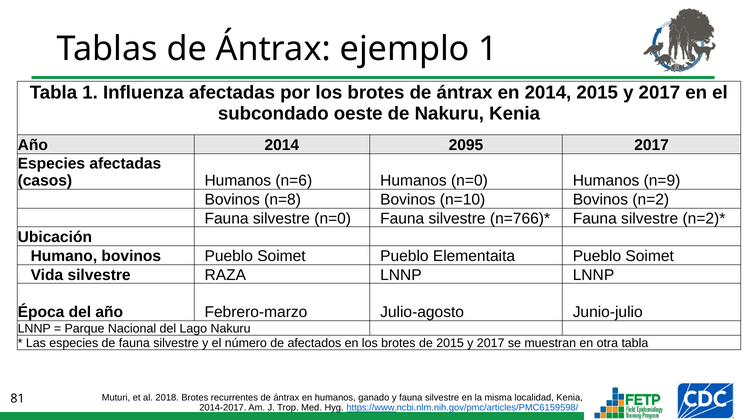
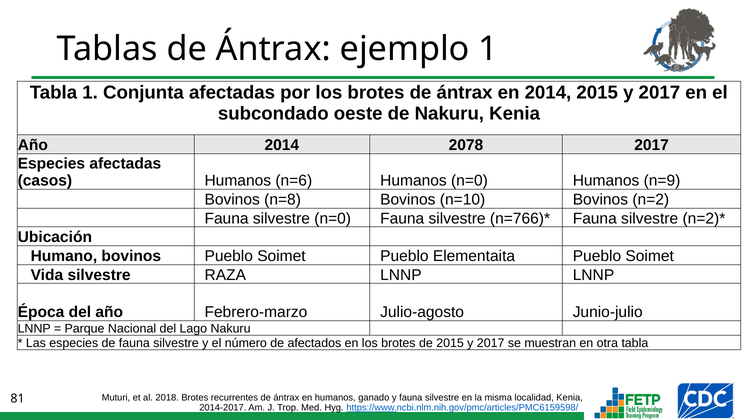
Influenza: Influenza -> Conjunta (143, 93)
2095: 2095 -> 2078 (466, 145)
